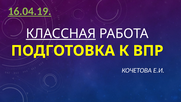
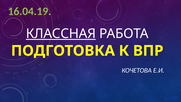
16.04.19 underline: present -> none (30, 11)
